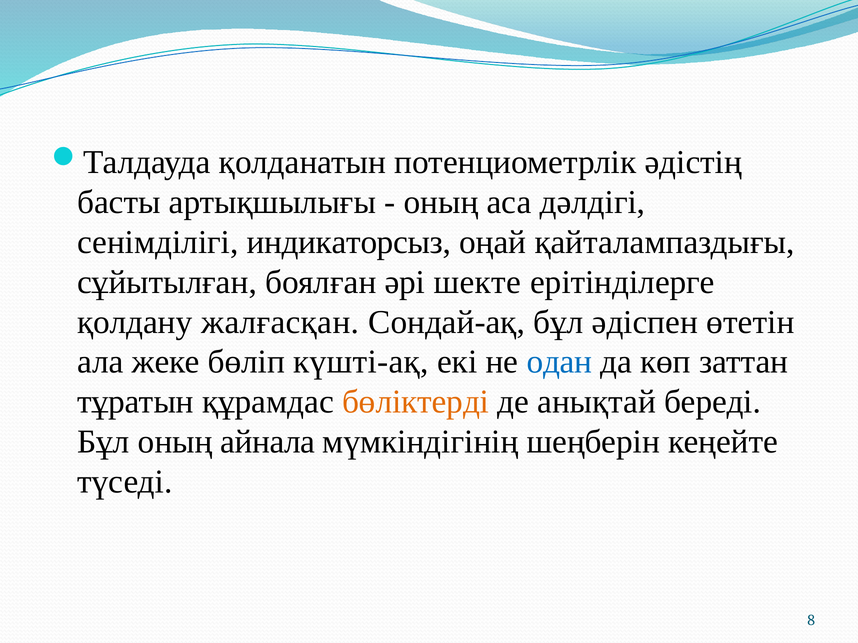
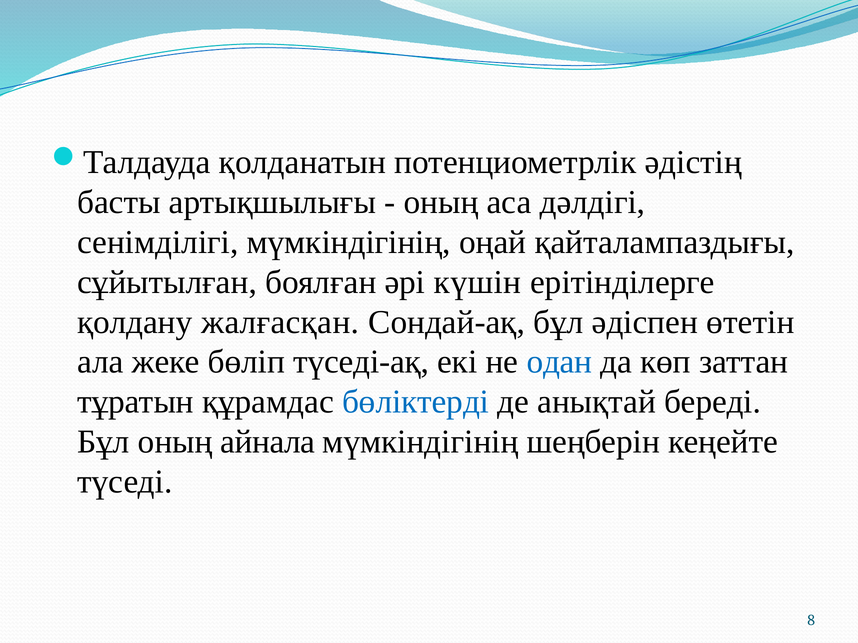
сенімділігі индикаторсыз: индикаторсыз -> мүмкіндігінің (349, 242)
шекте: шекте -> күшін (477, 282)
күшті-ақ: күшті-ақ -> түседі-ақ (361, 362)
бөліктерді colour: orange -> blue (416, 402)
